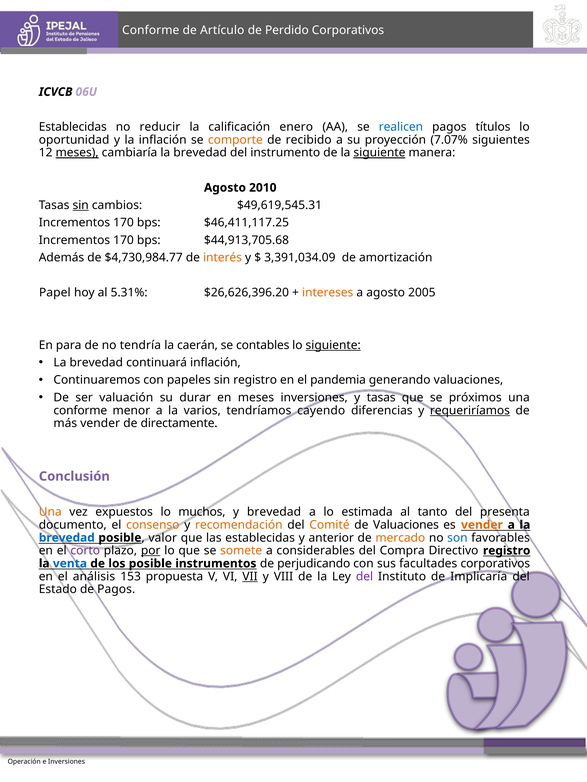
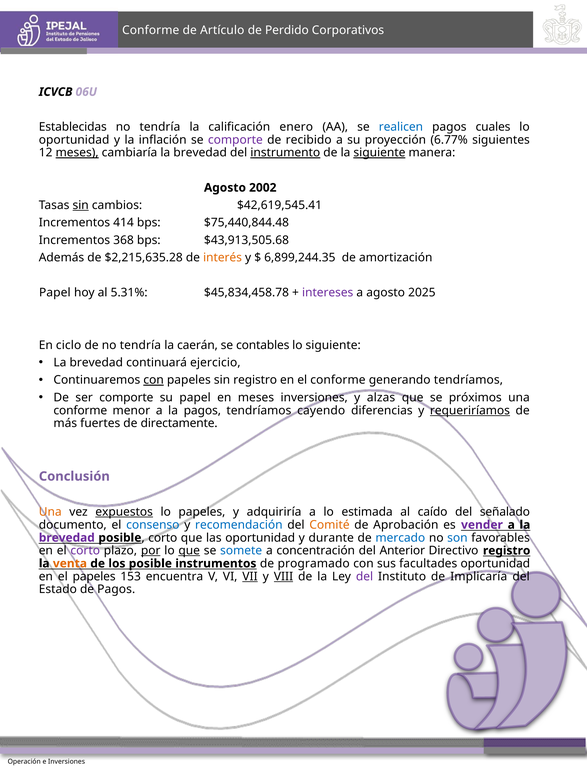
reducir: reducir -> tendría (160, 127)
títulos: títulos -> cuales (493, 127)
comporte colour: orange -> purple (235, 140)
7.07%: 7.07% -> 6.77% (449, 140)
instrumento underline: none -> present (285, 153)
2010: 2010 -> 2002 (263, 188)
$49,619,545.31: $49,619,545.31 -> $42,619,545.41 (280, 205)
170: 170 -> 414 (124, 223)
$46,411,117.25: $46,411,117.25 -> $75,440,844.48 (246, 223)
170: 170 -> 368 (124, 240)
$44,913,705.68: $44,913,705.68 -> $43,913,505.68 (246, 240)
$4,730,984.77: $4,730,984.77 -> $2,215,635.28 (144, 258)
3,391,034.09: 3,391,034.09 -> 6,899,244.35 (300, 258)
$26,626,396.20: $26,626,396.20 -> $45,834,458.78 (246, 293)
intereses colour: orange -> purple (328, 293)
2005: 2005 -> 2025 (422, 293)
para: para -> ciclo (69, 345)
siguiente underline: present -> none (333, 345)
continuará inflación: inflación -> ejercicio (215, 363)
con underline: none -> present (154, 380)
el pandemia: pandemia -> conforme (338, 380)
generando valuaciones: valuaciones -> tendríamos (468, 380)
ser valuación: valuación -> comporte (126, 398)
su durar: durar -> papel (195, 398)
y tasas: tasas -> alzas (381, 398)
la varios: varios -> pagos (202, 411)
más vender: vender -> fuertes (100, 424)
expuestos underline: none -> present (124, 512)
lo muchos: muchos -> papeles (202, 512)
y brevedad: brevedad -> adquiriría (274, 512)
tanto: tanto -> caído (433, 512)
presenta: presenta -> señalado (505, 512)
consenso colour: orange -> blue (153, 525)
recomendación colour: orange -> blue (239, 525)
de Valuaciones: Valuaciones -> Aprobación (406, 525)
vender colour: orange -> purple (482, 525)
brevedad colour: blue -> purple (67, 538)
posible valor: valor -> corto (163, 538)
las establecidas: establecidas -> oportunidad (260, 538)
anterior: anterior -> durante (331, 538)
mercado colour: orange -> blue (400, 538)
que underline: none -> present (189, 551)
somete colour: orange -> blue (241, 551)
considerables: considerables -> concentración (316, 551)
Compra: Compra -> Anterior (402, 551)
venta colour: blue -> orange (70, 564)
perjudicando: perjudicando -> programado (314, 564)
facultades corporativos: corporativos -> oportunidad (495, 564)
el análisis: análisis -> papeles (94, 577)
propuesta: propuesta -> encuentra (174, 577)
VIII underline: none -> present (284, 577)
